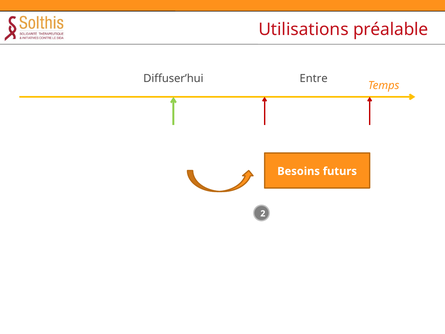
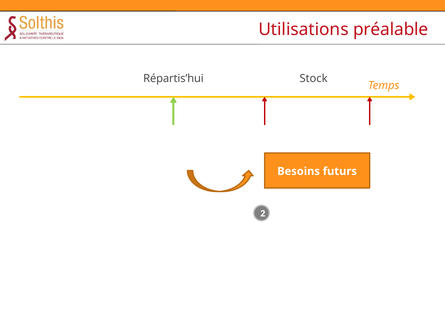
Diffuser’hui: Diffuser’hui -> Répartis’hui (173, 78)
Entre: Entre -> Stock (314, 78)
